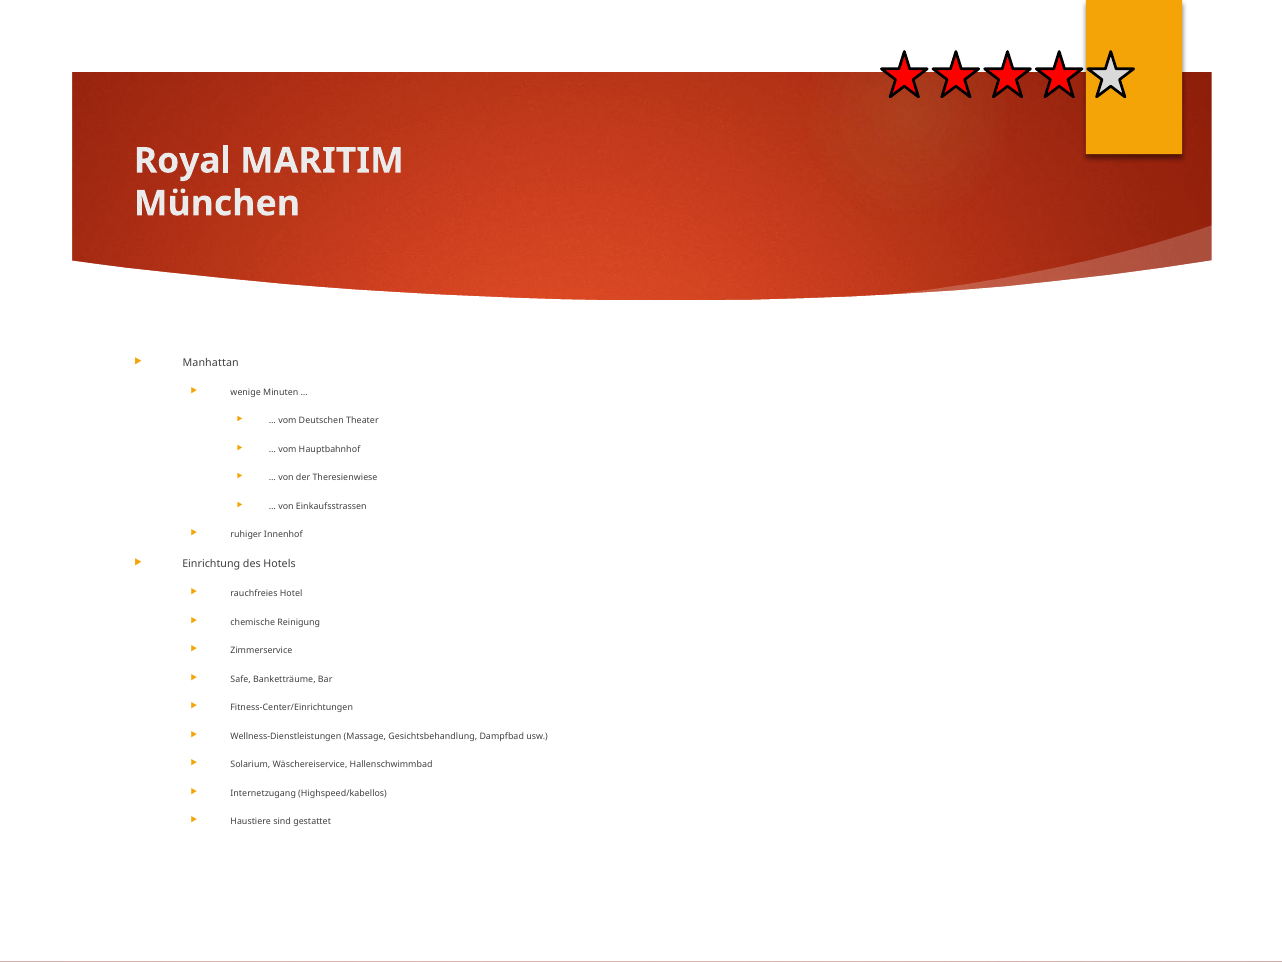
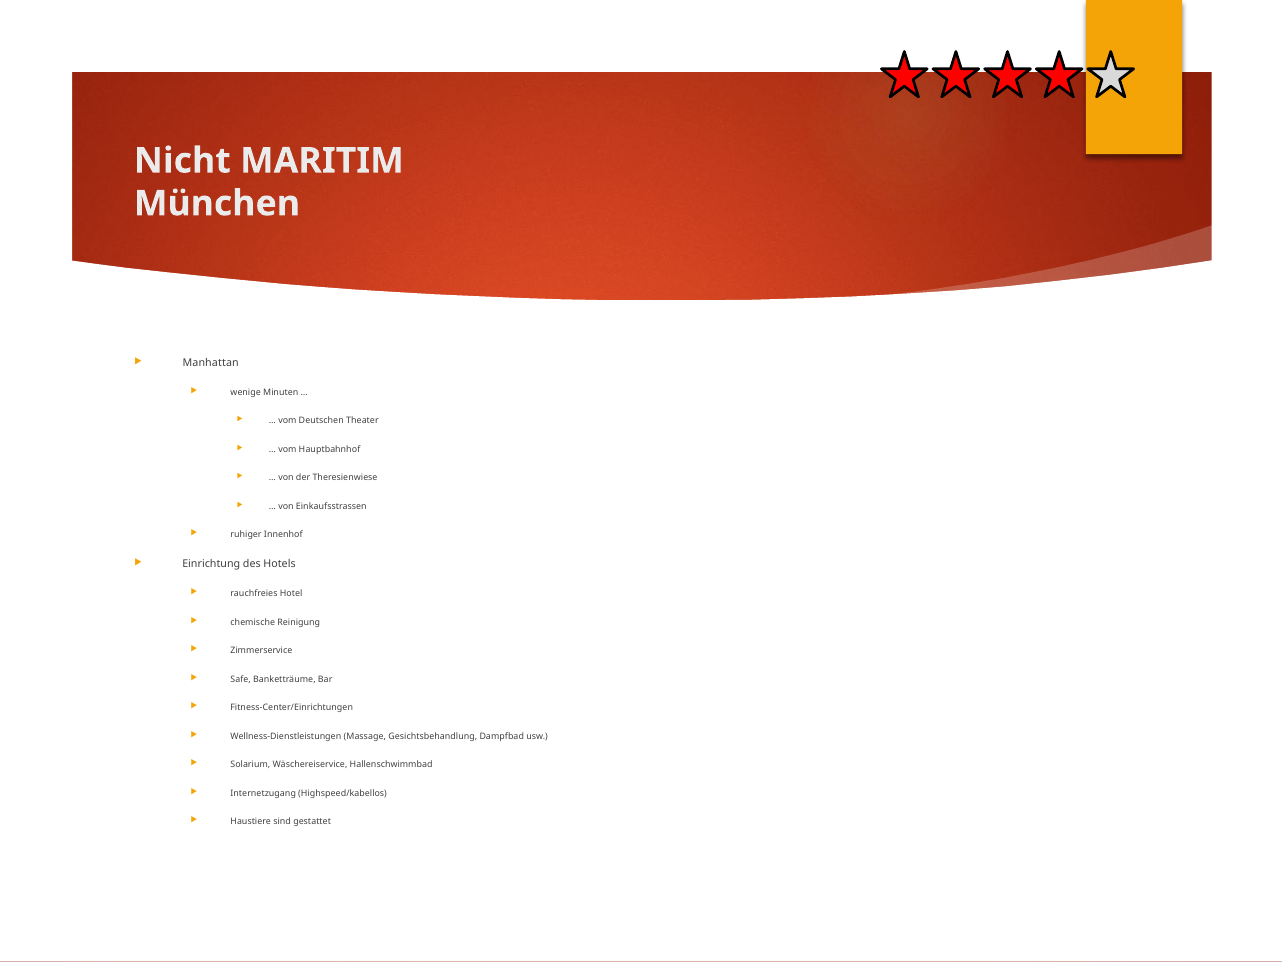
Royal: Royal -> Nicht (182, 161)
